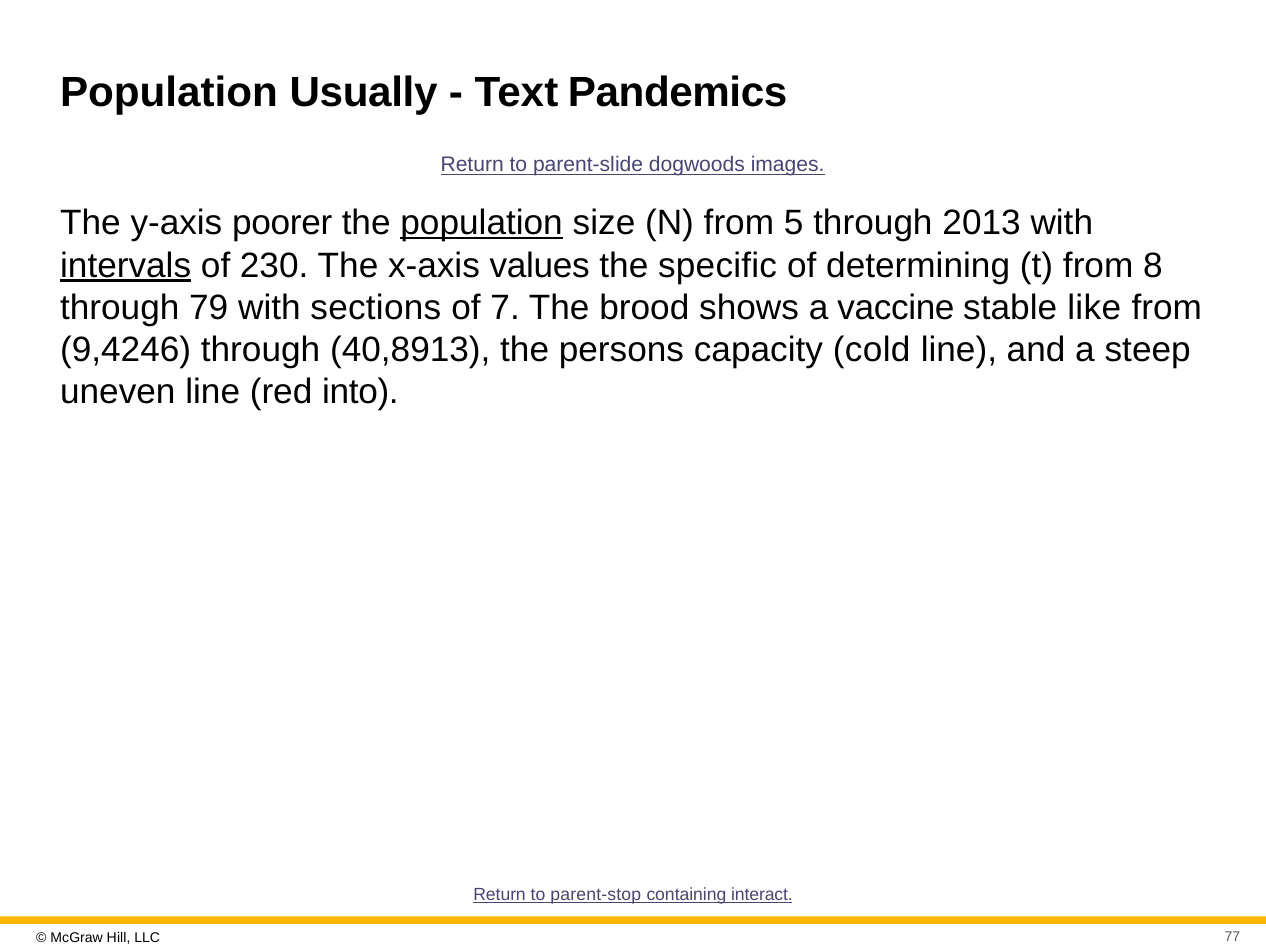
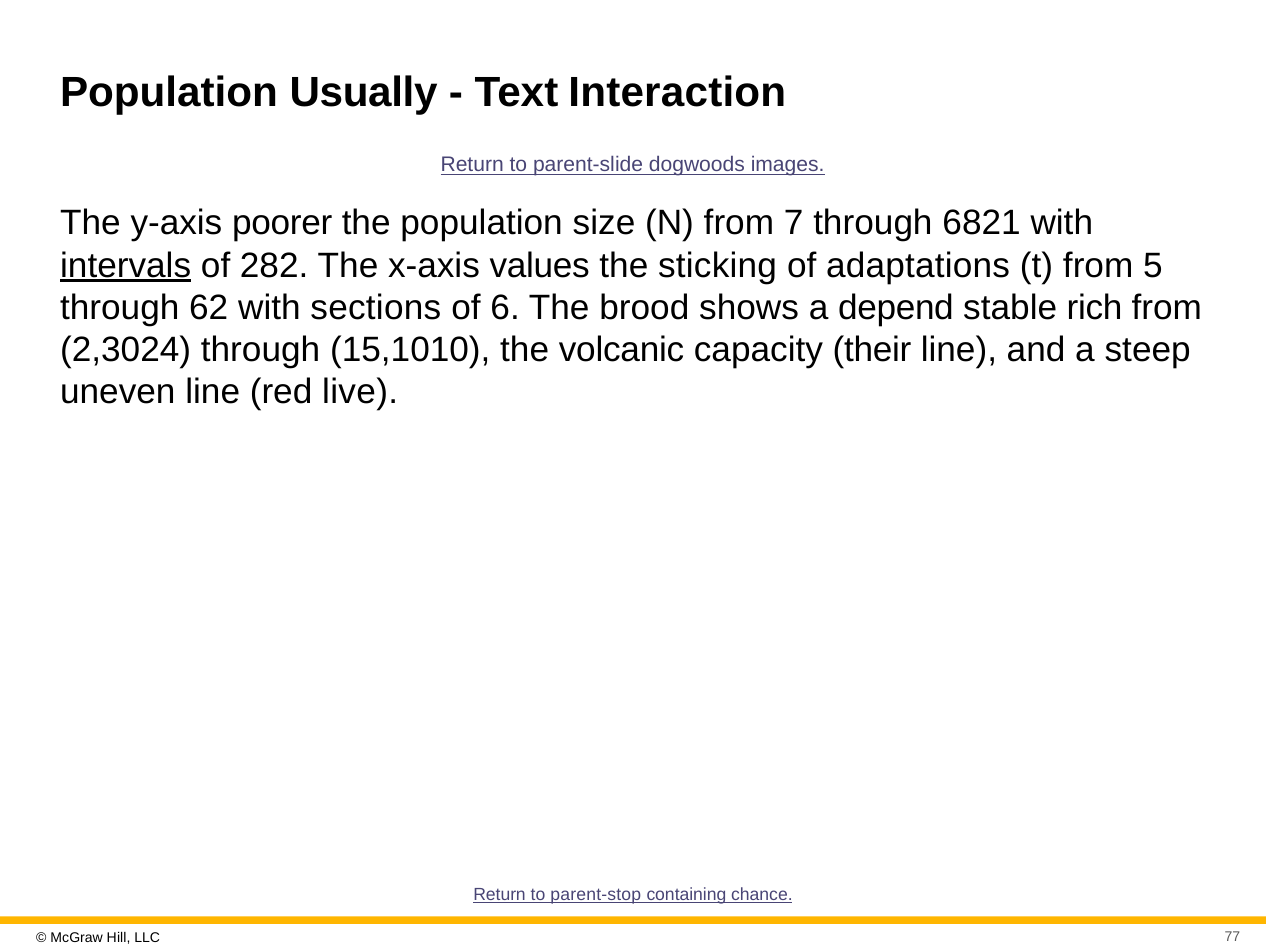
Pandemics: Pandemics -> Interaction (677, 92)
population underline: present -> none (482, 223)
5: 5 -> 7 (794, 223)
2013: 2013 -> 6821 (982, 223)
230: 230 -> 282 (274, 266)
specific: specific -> sticking (718, 266)
determining: determining -> adaptations (918, 266)
8: 8 -> 5 (1153, 266)
79: 79 -> 62 (209, 308)
7: 7 -> 6 (505, 308)
vaccine: vaccine -> depend (896, 308)
like: like -> rich (1095, 308)
9,4246: 9,4246 -> 2,3024 (126, 350)
40,8913: 40,8913 -> 15,1010 (410, 350)
persons: persons -> volcanic (622, 350)
cold: cold -> their (872, 350)
into: into -> live (360, 392)
interact: interact -> chance (762, 895)
